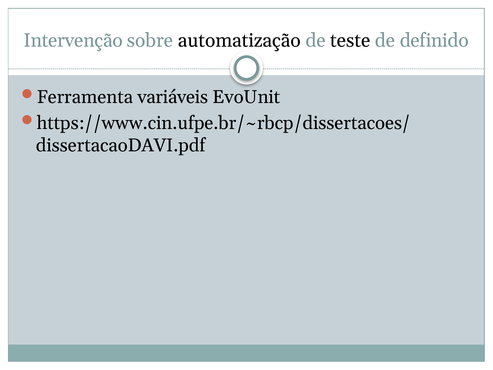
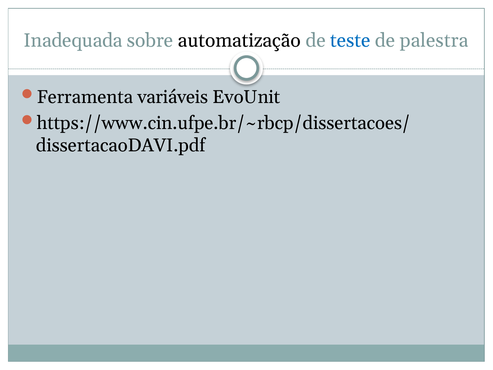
Intervenção: Intervenção -> Inadequada (73, 41)
teste colour: black -> blue (350, 41)
definido: definido -> palestra (434, 41)
